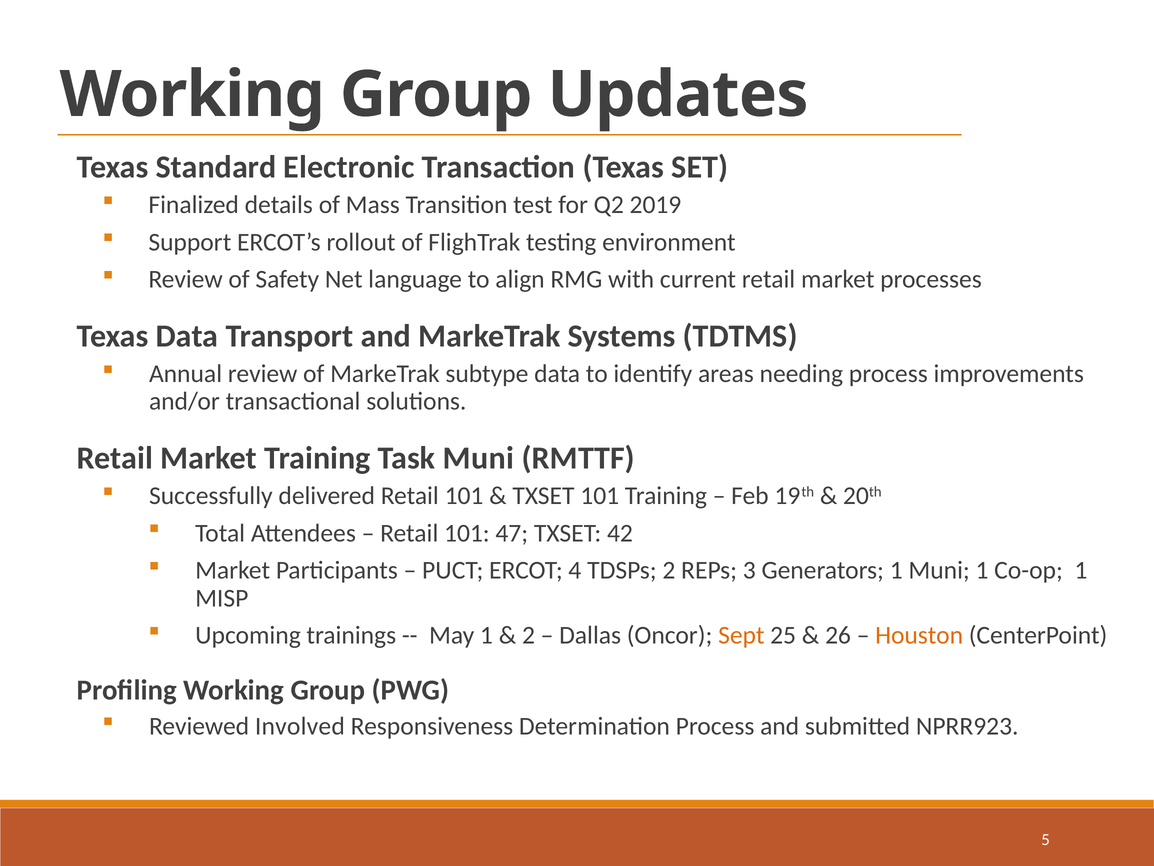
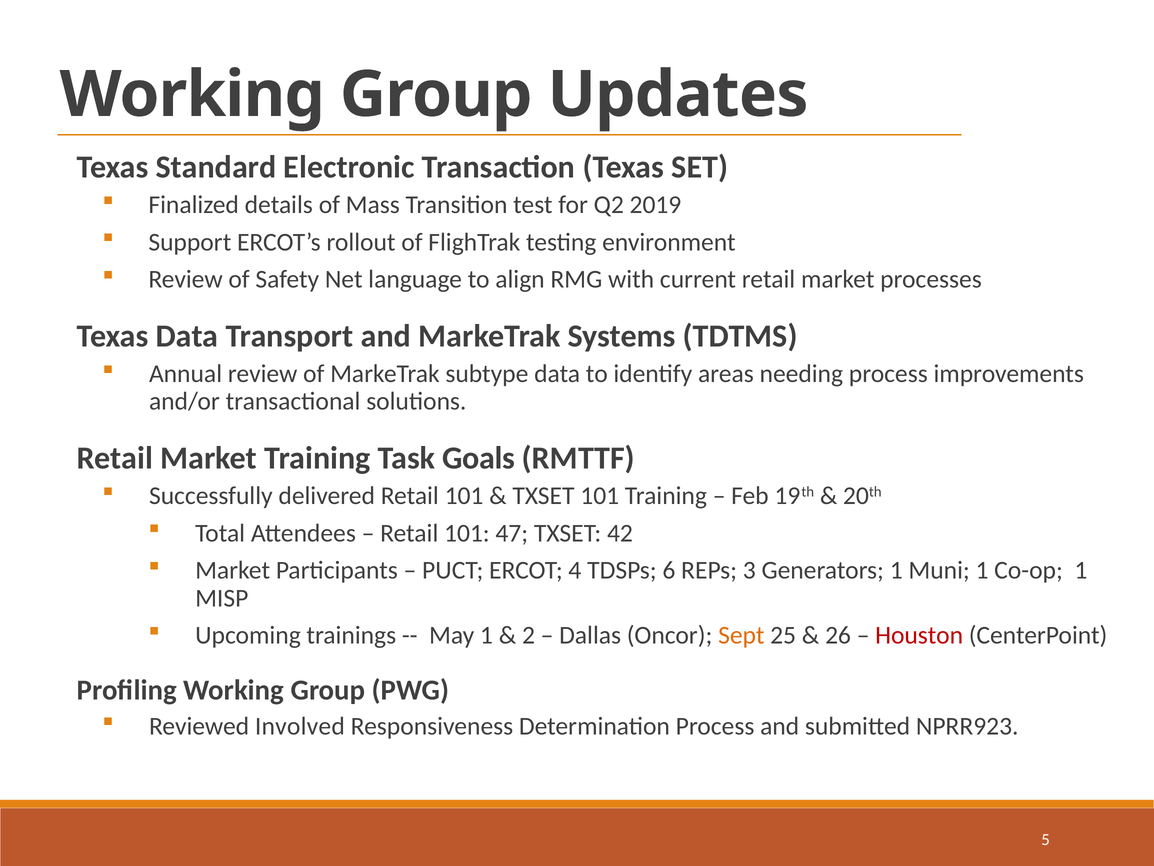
Task Muni: Muni -> Goals (479, 458)
TDSPs 2: 2 -> 6 (669, 570)
Houston colour: orange -> red (919, 635)
